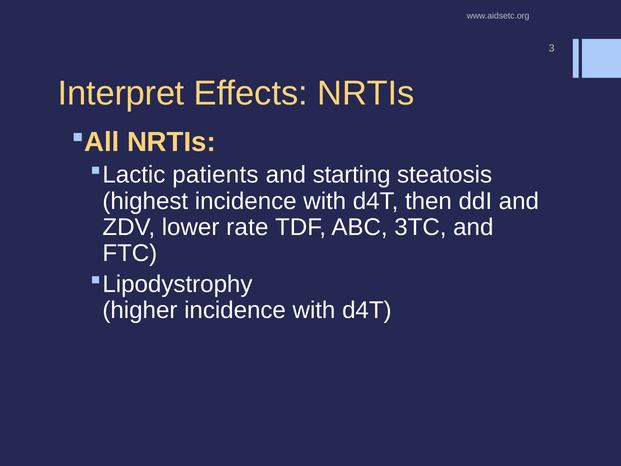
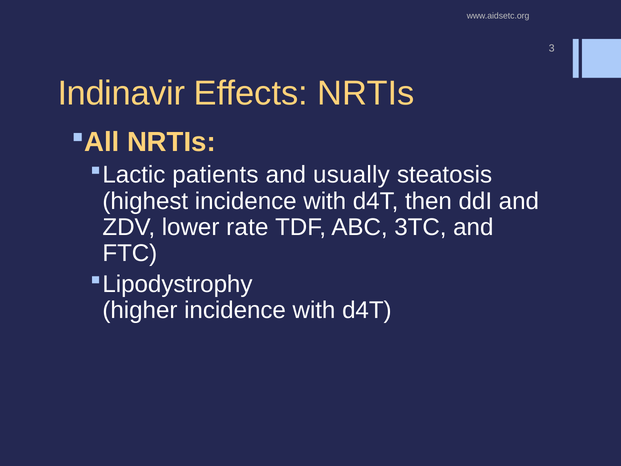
Interpret: Interpret -> Indinavir (121, 93)
starting: starting -> usually (351, 175)
